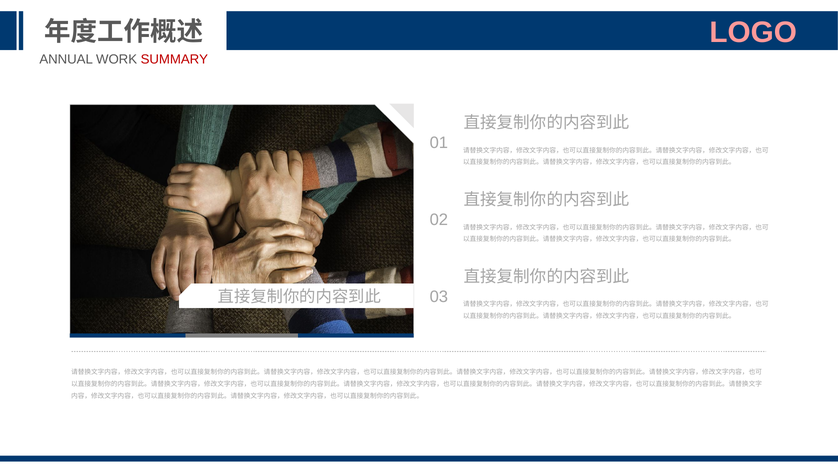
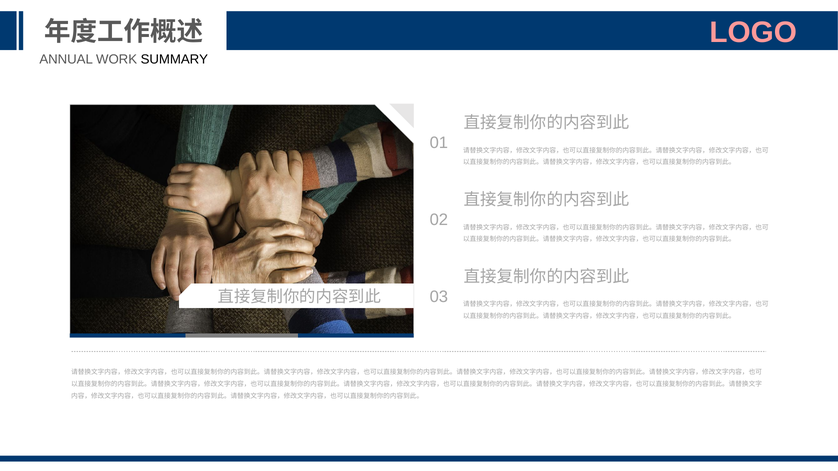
SUMMARY colour: red -> black (174, 59)
